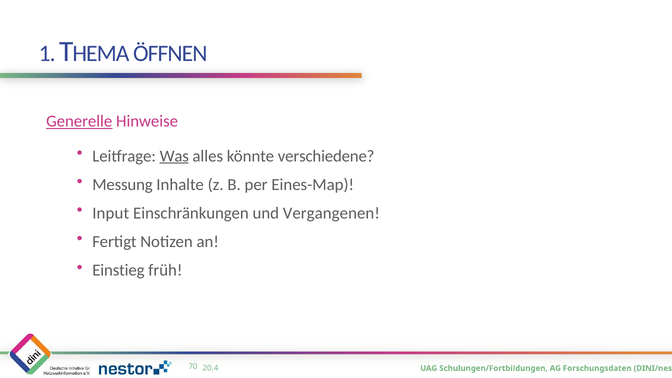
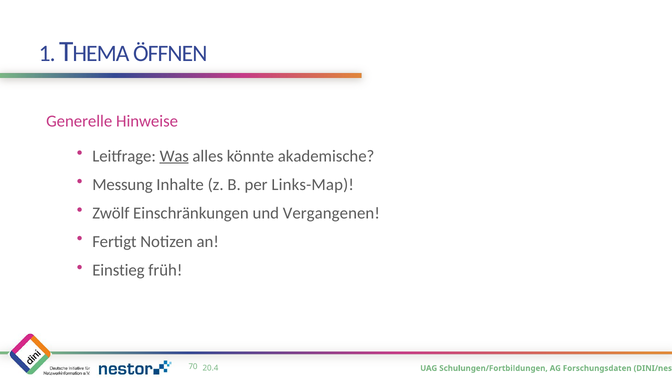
Generelle underline: present -> none (79, 121)
verschiedene: verschiedene -> akademische (326, 156)
Eines-Map: Eines-Map -> Links-Map (313, 185)
Input: Input -> Zwölf (111, 213)
